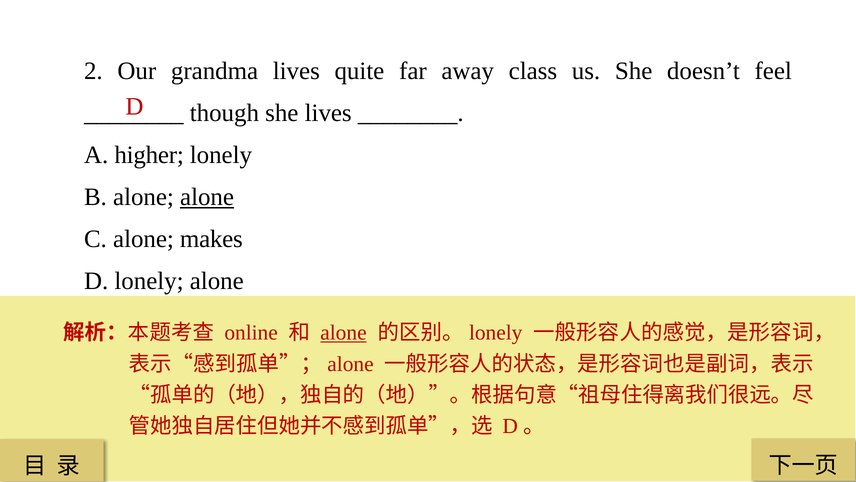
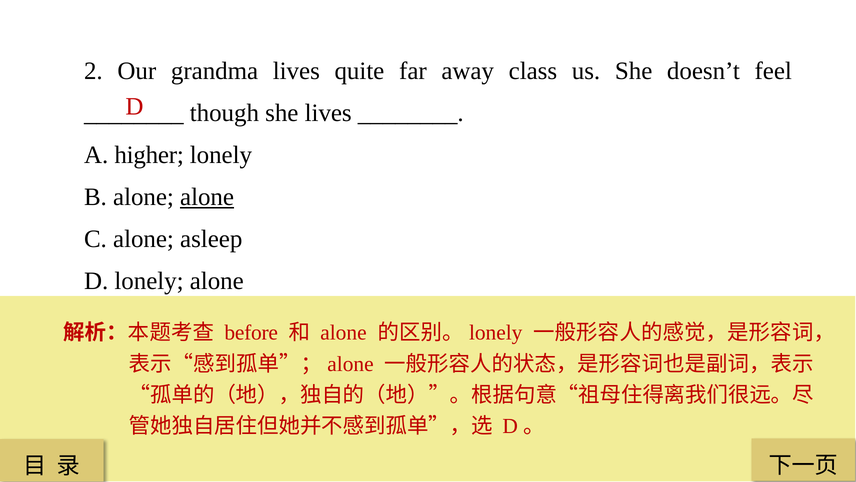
makes: makes -> asleep (211, 239)
online: online -> before (251, 332)
alone underline: present -> none (343, 332)
